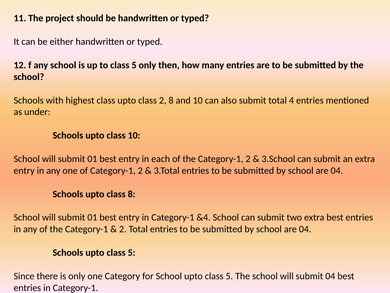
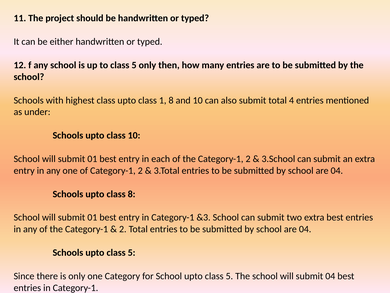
class 2: 2 -> 1 (163, 100)
&4: &4 -> &3 (204, 217)
